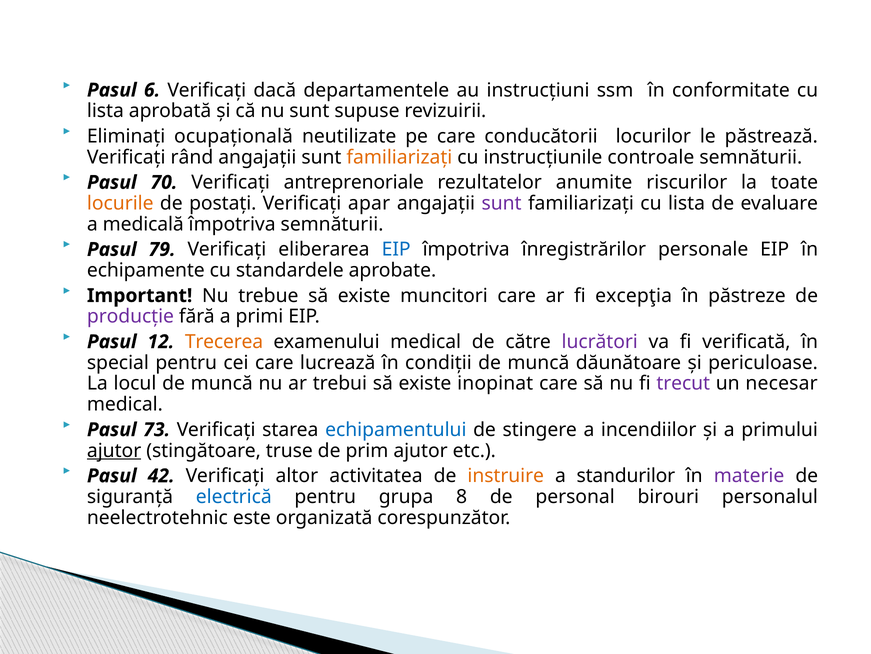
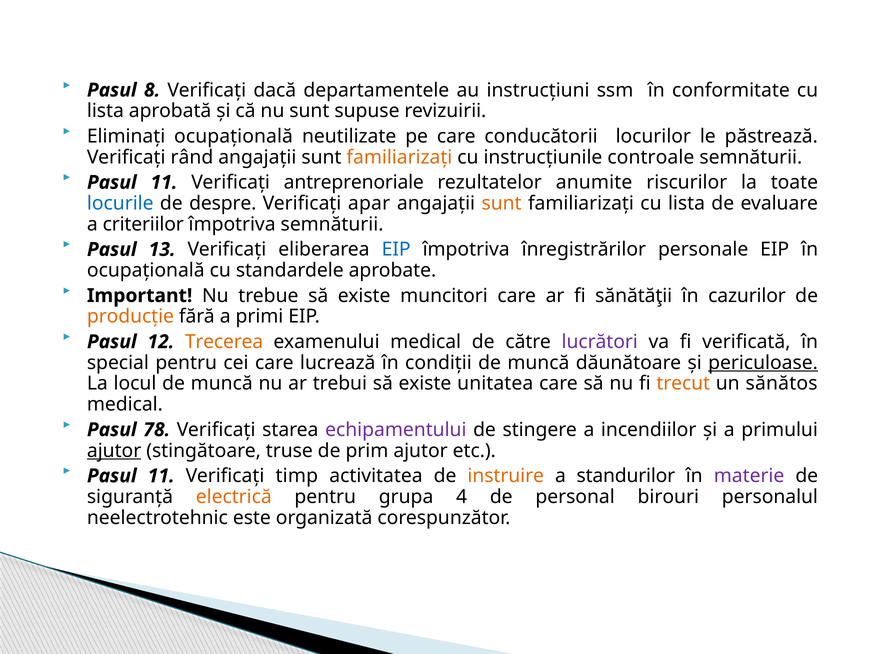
6: 6 -> 8 (152, 90)
70: 70 -> 11 (164, 182)
locurile colour: orange -> blue (120, 203)
postați: postați -> despre (223, 203)
sunt colour: purple -> orange (502, 203)
medicală: medicală -> criteriilor (143, 224)
79: 79 -> 13 (162, 249)
echipamente: echipamente -> ocupațională (146, 270)
excepţia: excepţia -> sănătăţii (634, 295)
păstreze: păstreze -> cazurilor (747, 295)
producție colour: purple -> orange (130, 316)
periculoase underline: none -> present (763, 362)
inopinat: inopinat -> unitatea (495, 383)
trecut colour: purple -> orange (683, 383)
necesar: necesar -> sănătos (782, 383)
73: 73 -> 78 (157, 429)
echipamentului colour: blue -> purple (396, 429)
42: 42 -> 11 (161, 475)
altor: altor -> timp (297, 475)
electrică colour: blue -> orange (234, 496)
8: 8 -> 4 (462, 496)
